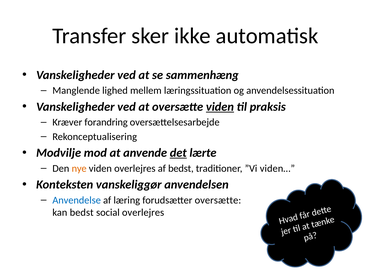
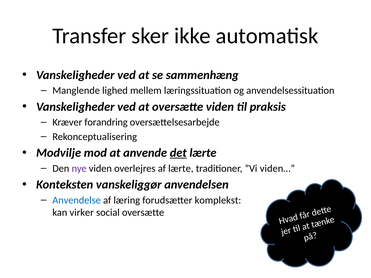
viden underline: present -> none (220, 107)
nye colour: orange -> purple (79, 169)
af bedst: bedst -> lærte (181, 169)
forudsætter oversætte: oversætte -> komplekst (218, 200)
kan bedst: bedst -> virker (82, 213)
social overlejres: overlejres -> oversætte (143, 213)
